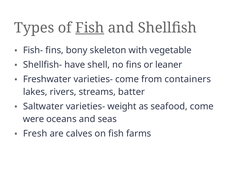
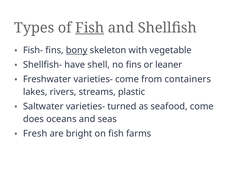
bony underline: none -> present (77, 50)
batter: batter -> plastic (132, 92)
weight: weight -> turned (122, 106)
were: were -> does (33, 119)
calves: calves -> bright (79, 134)
